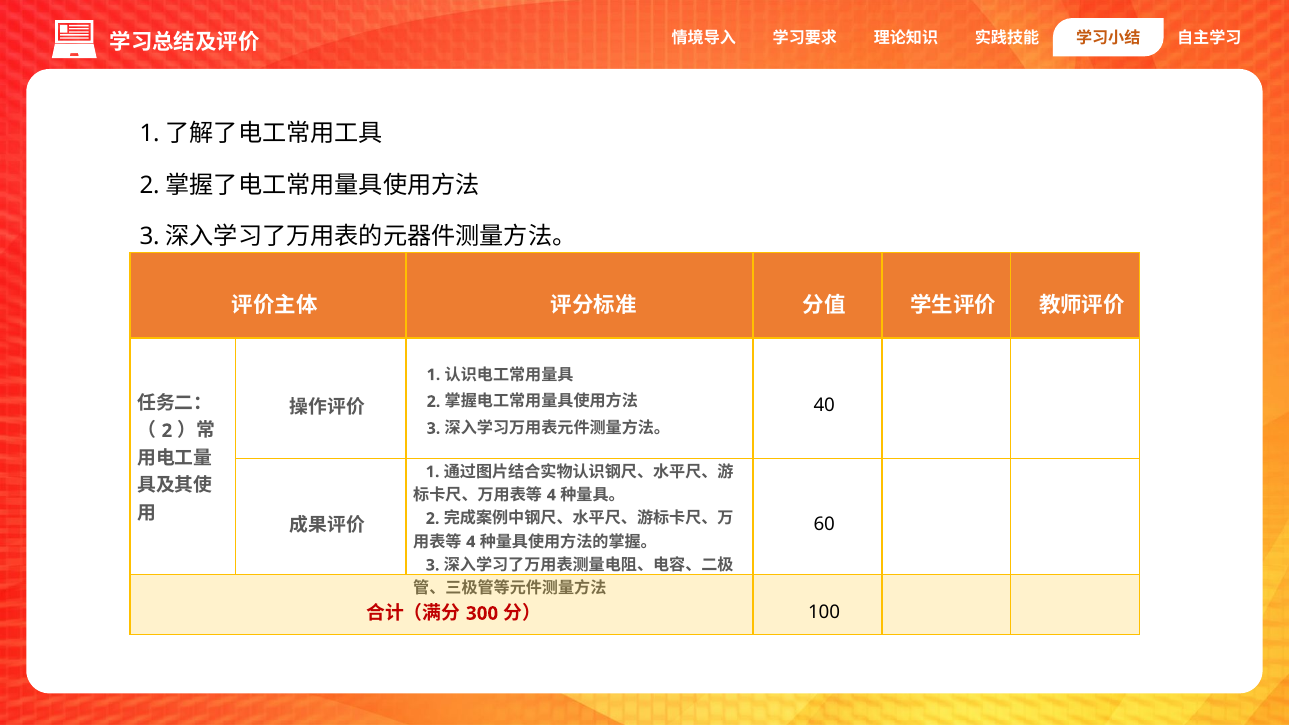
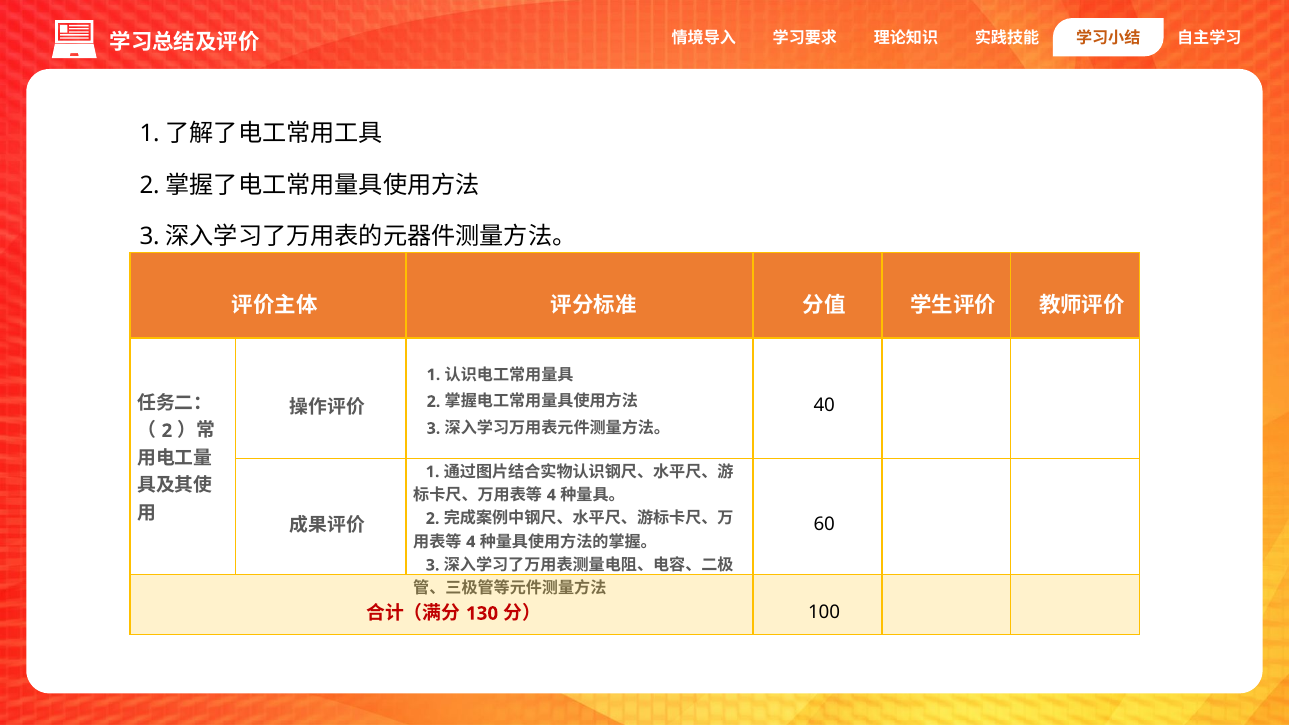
300: 300 -> 130 (482, 614)
